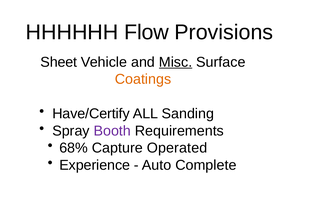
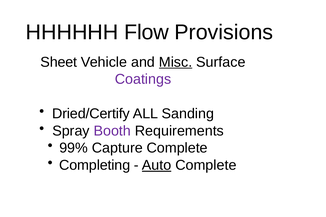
Coatings colour: orange -> purple (143, 79)
Have/Certify: Have/Certify -> Dried/Certify (91, 114)
68%: 68% -> 99% (74, 148)
Capture Operated: Operated -> Complete (177, 148)
Experience: Experience -> Completing (95, 165)
Auto underline: none -> present (157, 165)
